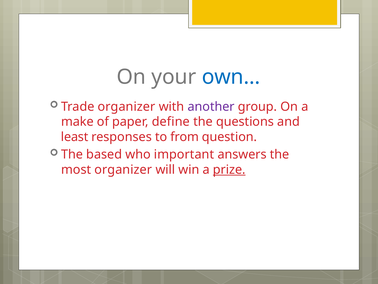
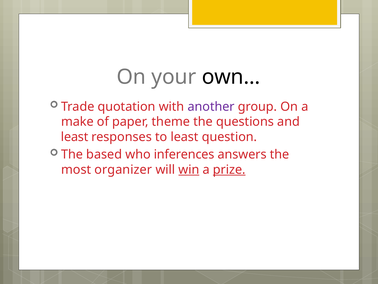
own… colour: blue -> black (231, 77)
Trade organizer: organizer -> quotation (127, 106)
define: define -> theme (171, 122)
to from: from -> least (185, 137)
important: important -> inferences (184, 154)
win underline: none -> present (189, 169)
